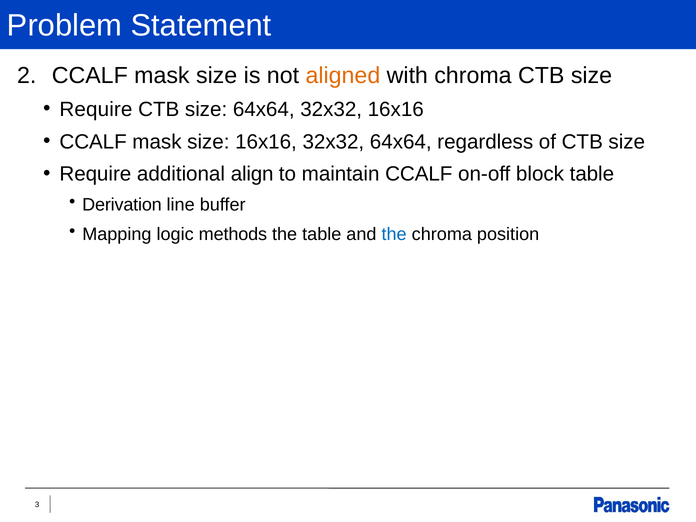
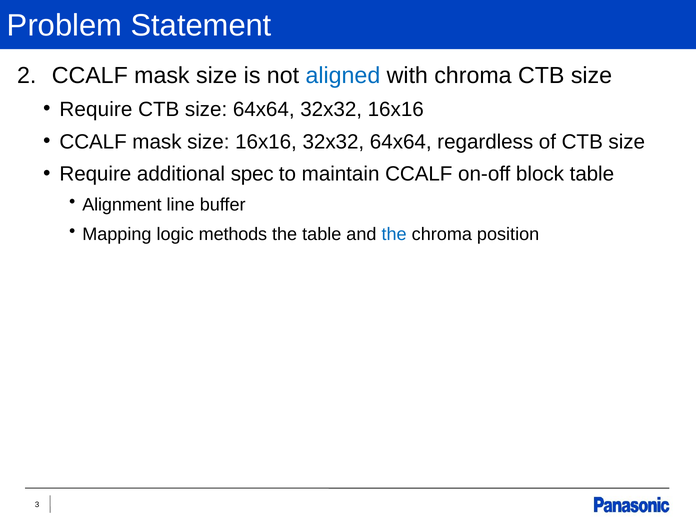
aligned colour: orange -> blue (343, 75)
align: align -> spec (252, 174)
Derivation: Derivation -> Alignment (122, 205)
